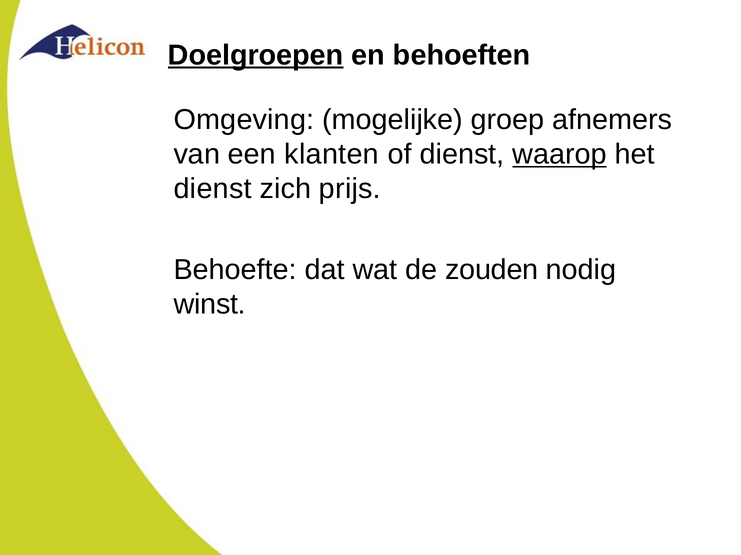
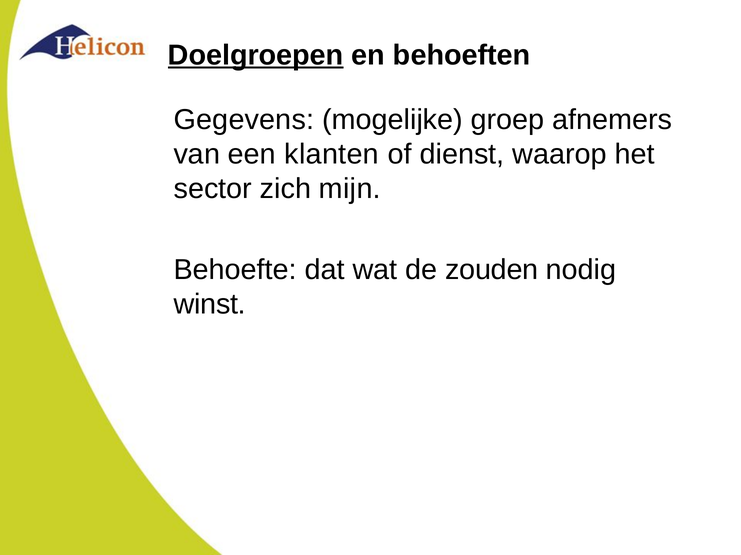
Omgeving: Omgeving -> Gegevens (244, 120)
waarop underline: present -> none (560, 155)
dienst: dienst -> sector (213, 189)
prijs: prijs -> mijn (350, 189)
